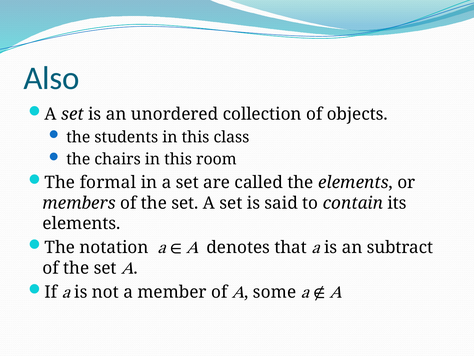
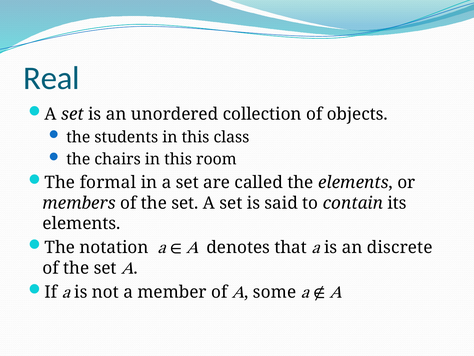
Also: Also -> Real (51, 78)
subtract: subtract -> discrete (400, 247)
